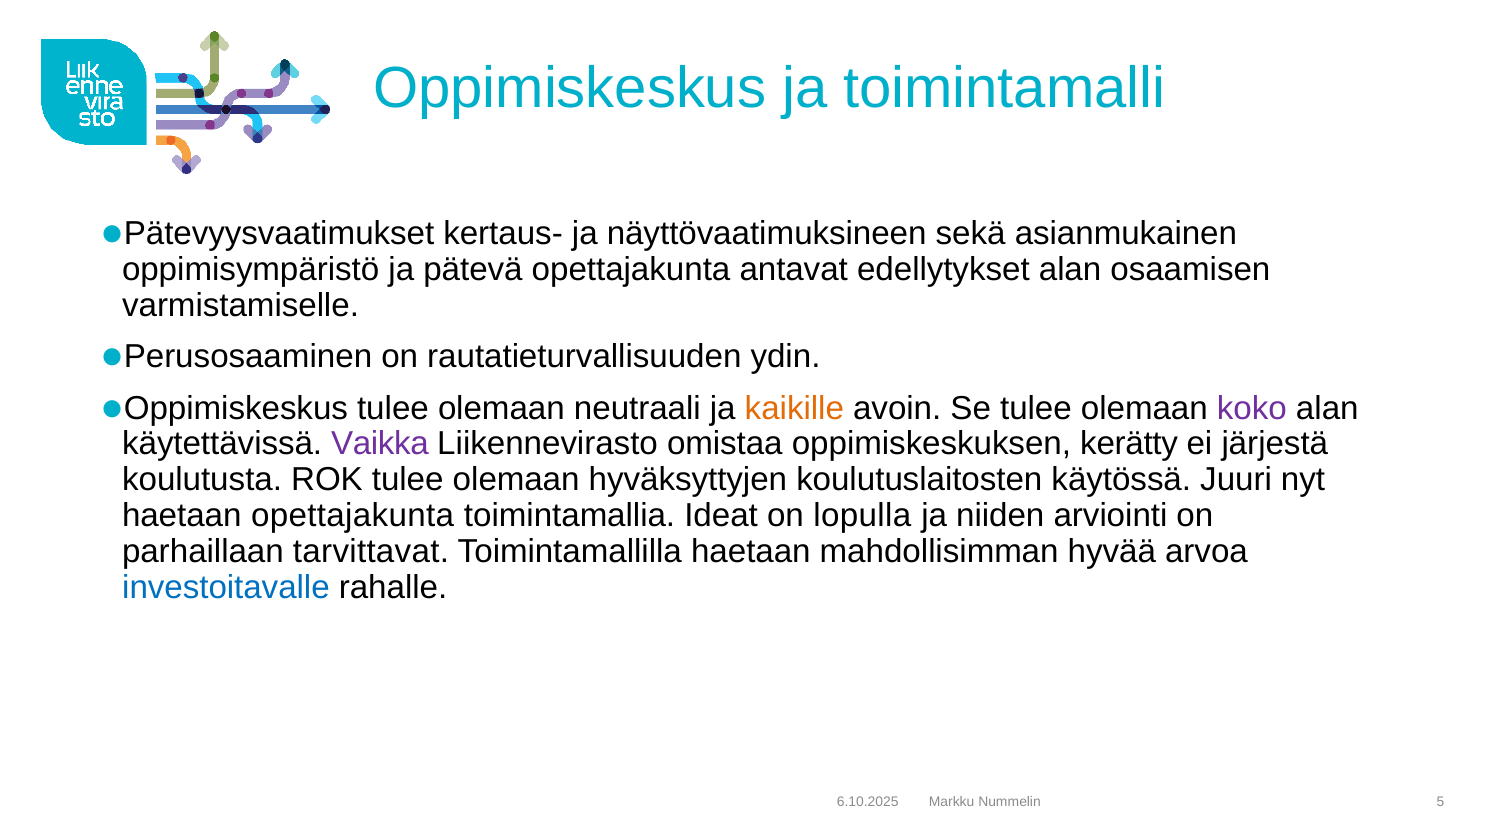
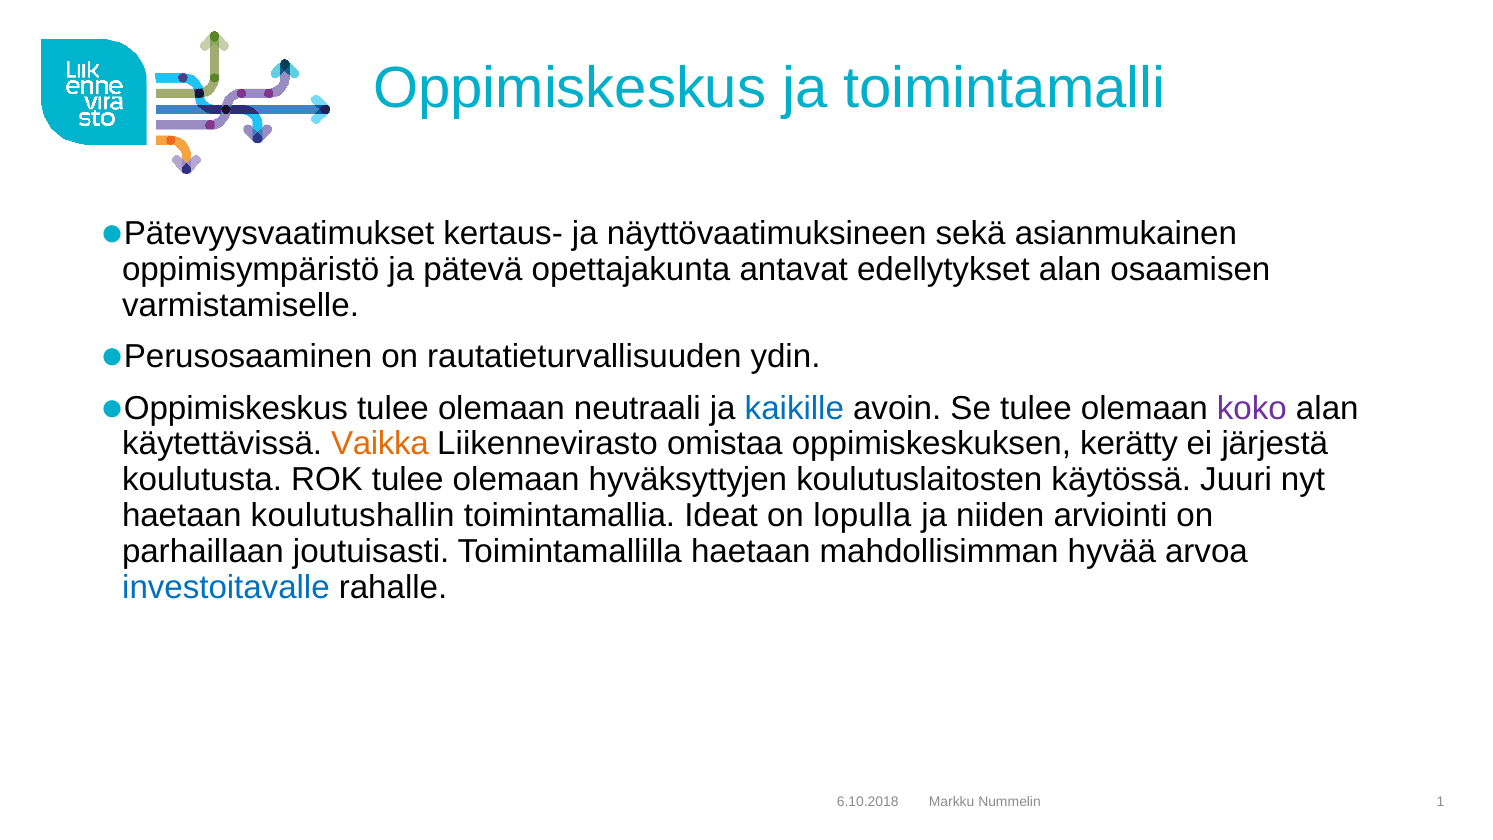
kaikille colour: orange -> blue (794, 408)
Vaikka colour: purple -> orange (380, 444)
haetaan opettajakunta: opettajakunta -> koulutushallin (353, 516)
tarvittavat: tarvittavat -> joutuisasti (371, 551)
6.10.2025: 6.10.2025 -> 6.10.2018 (868, 802)
5: 5 -> 1 (1441, 802)
